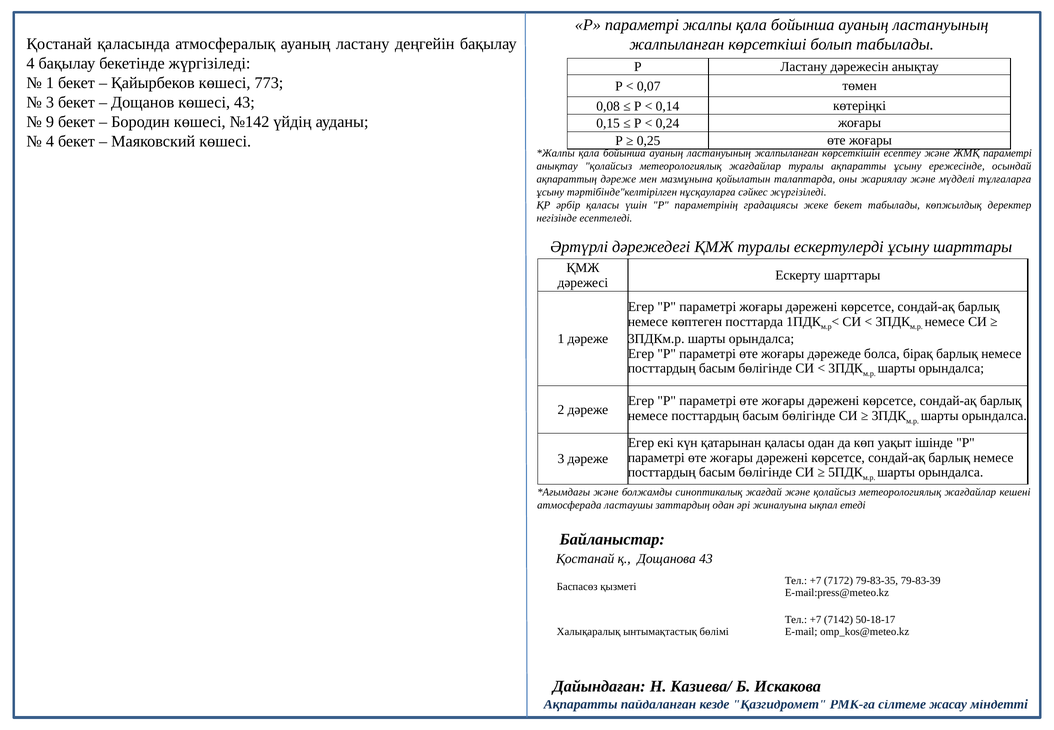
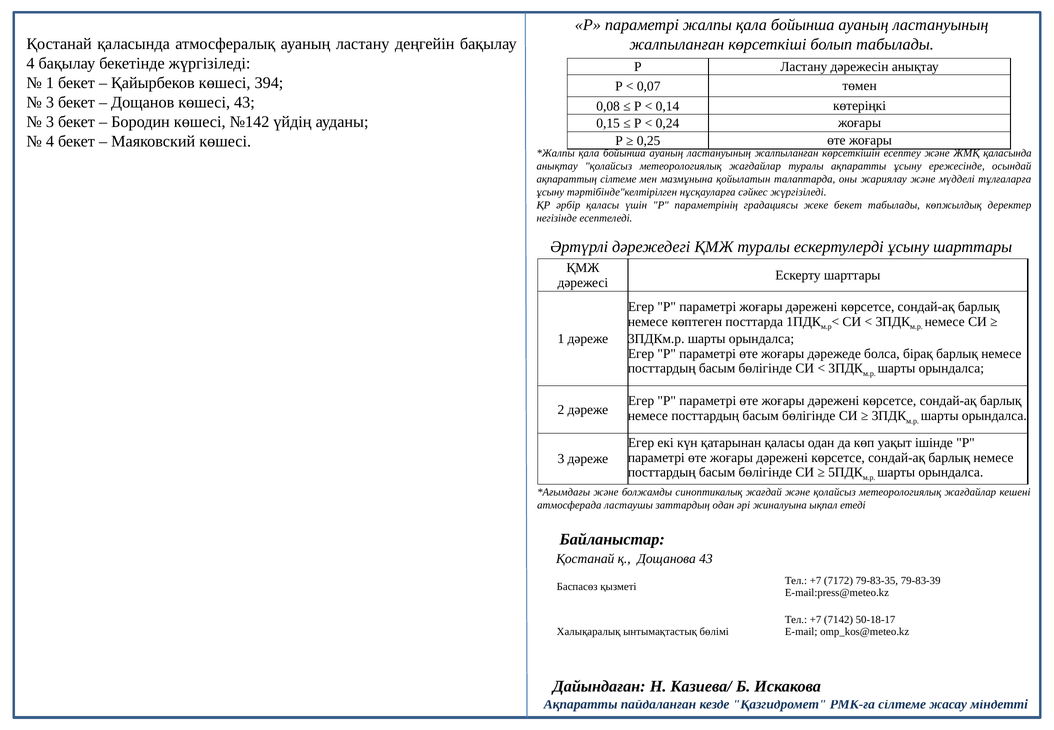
773: 773 -> 394 (269, 83)
9: 9 -> 3 (50, 122)
ЖМҚ параметрі: параметрі -> қаласында (1007, 153)
ақпараттың дәреже: дәреже -> сілтеме (618, 179)
